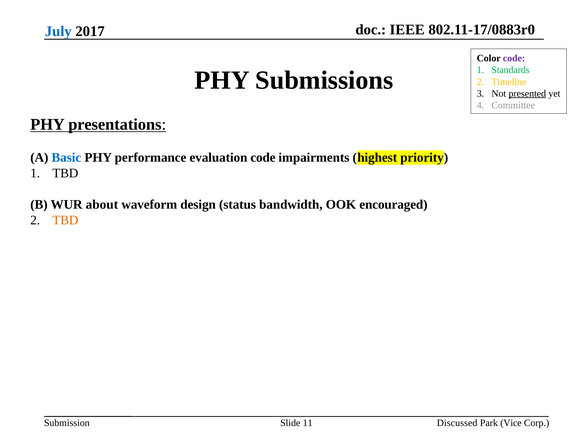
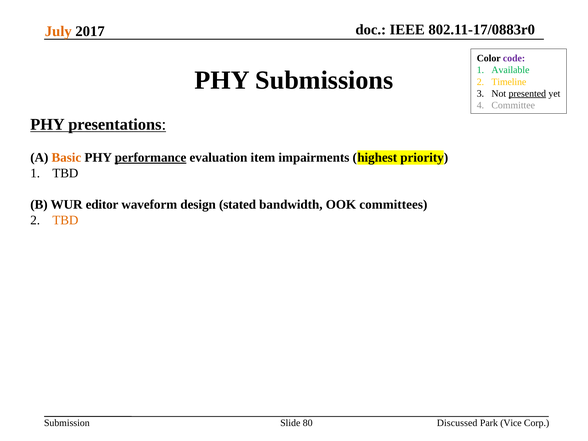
July colour: blue -> orange (58, 31)
Standards: Standards -> Available (510, 70)
Basic colour: blue -> orange (66, 158)
performance underline: none -> present (151, 158)
evaluation code: code -> item (263, 158)
about: about -> editor (102, 205)
status: status -> stated (238, 205)
encouraged: encouraged -> committees (393, 205)
11: 11 -> 80 (308, 423)
